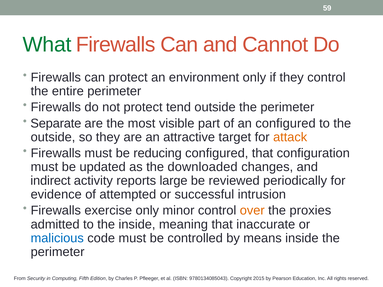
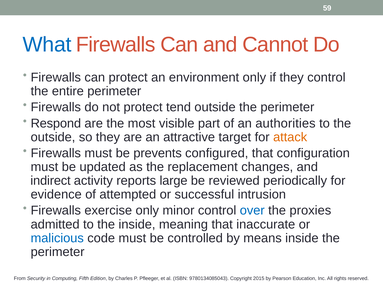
What colour: green -> blue (47, 45)
Separate: Separate -> Respond (56, 123)
an configured: configured -> authorities (285, 123)
reducing: reducing -> prevents (158, 153)
downloaded: downloaded -> replacement (203, 167)
over colour: orange -> blue (252, 211)
